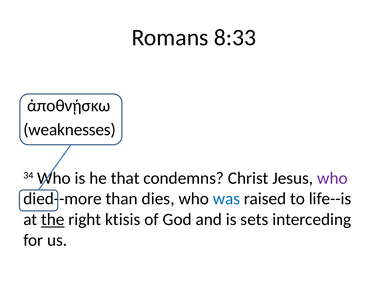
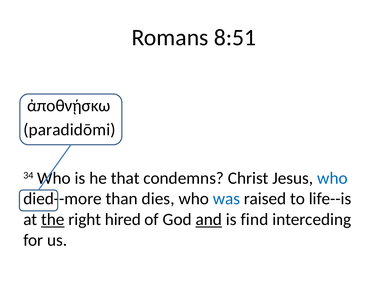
8:33: 8:33 -> 8:51 (235, 38)
weaknesses: weaknesses -> paradidōmi (69, 130)
who colour: purple -> blue (332, 178)
ktisis: ktisis -> hired (123, 220)
and underline: none -> present (209, 220)
sets: sets -> find (254, 220)
